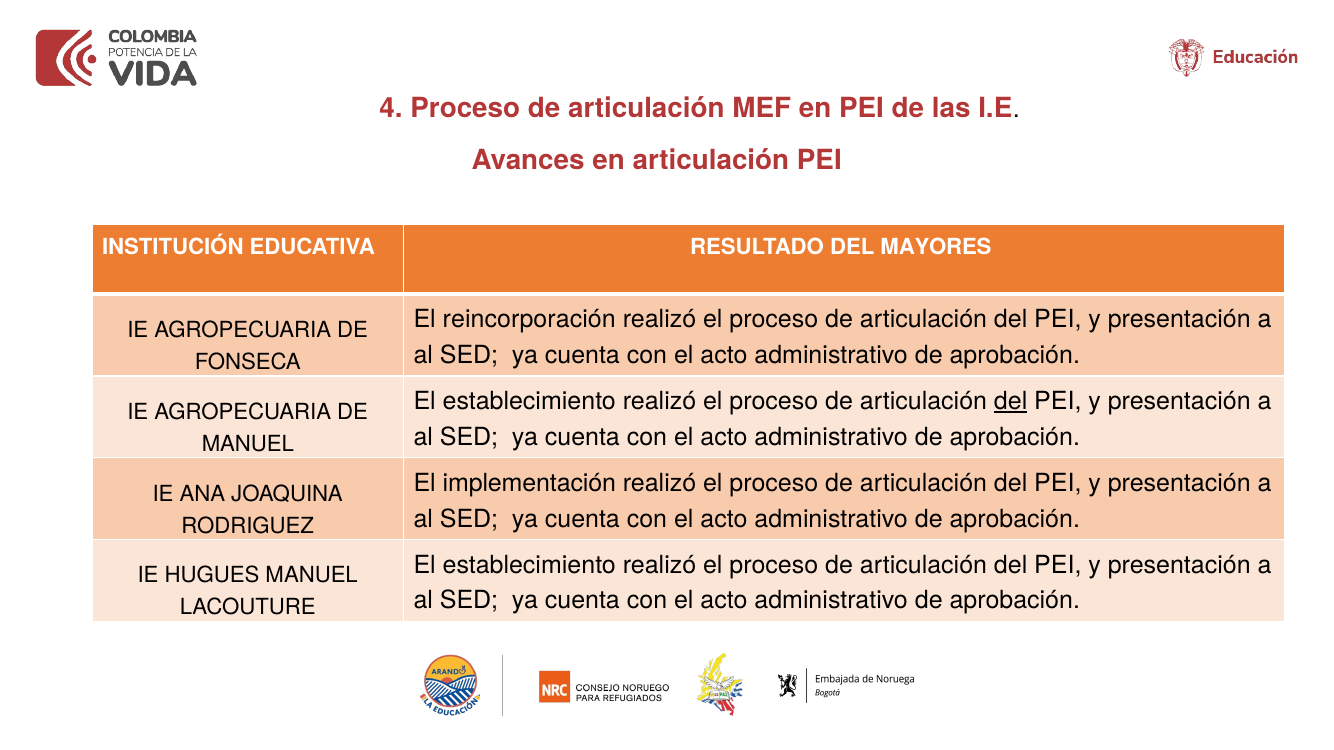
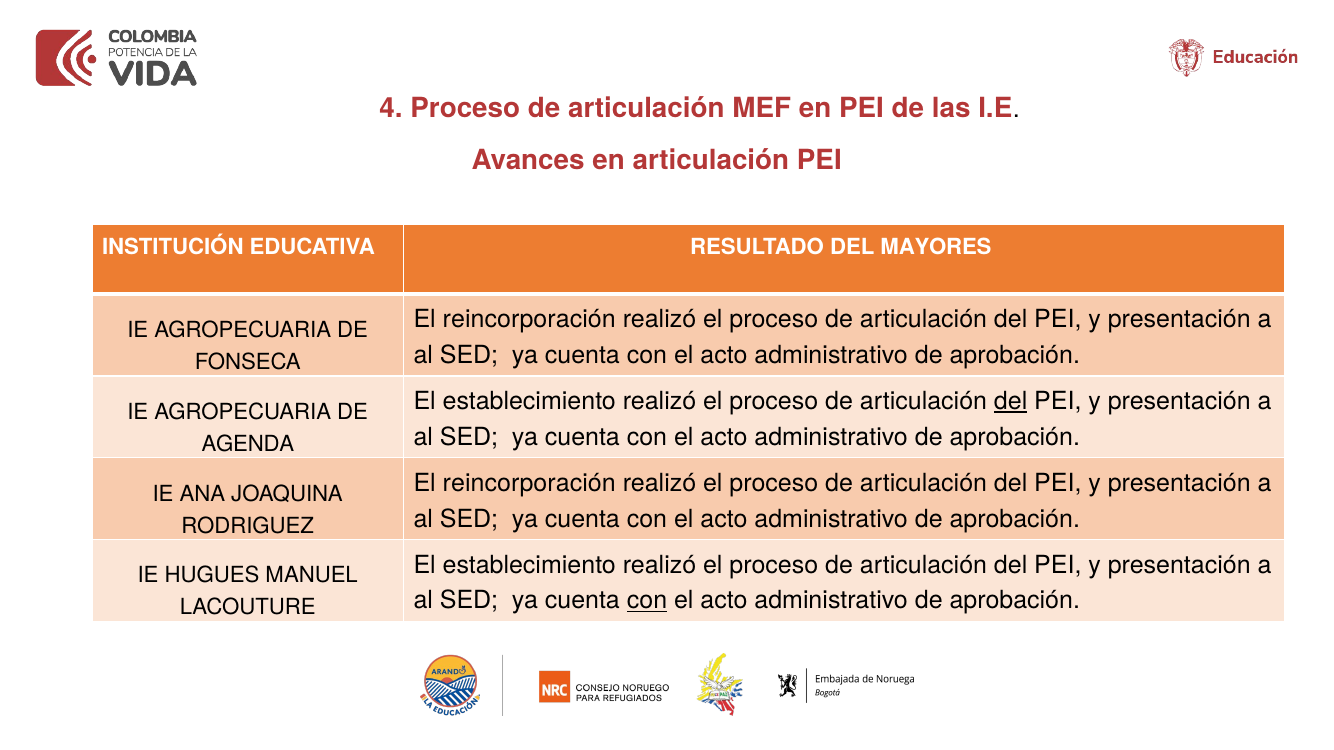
MANUEL: MANUEL -> AGENDA (248, 444)
implementación: implementación -> reincorporación (529, 483)
con underline: none -> present (647, 601)
